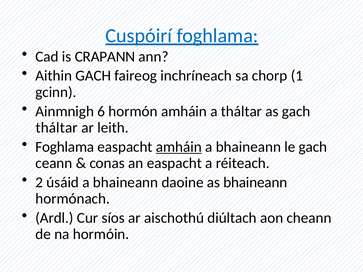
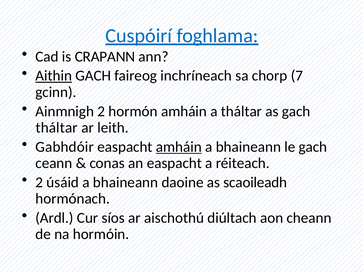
Aithin underline: none -> present (54, 76)
1: 1 -> 7 (297, 76)
Ainmnigh 6: 6 -> 2 (101, 111)
Foghlama: Foghlama -> Gabhdóir (65, 147)
as bhaineann: bhaineann -> scaoileadh (255, 183)
